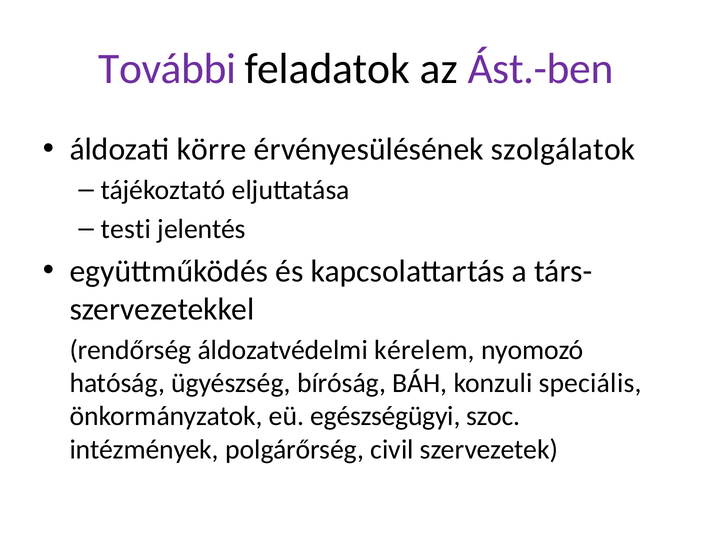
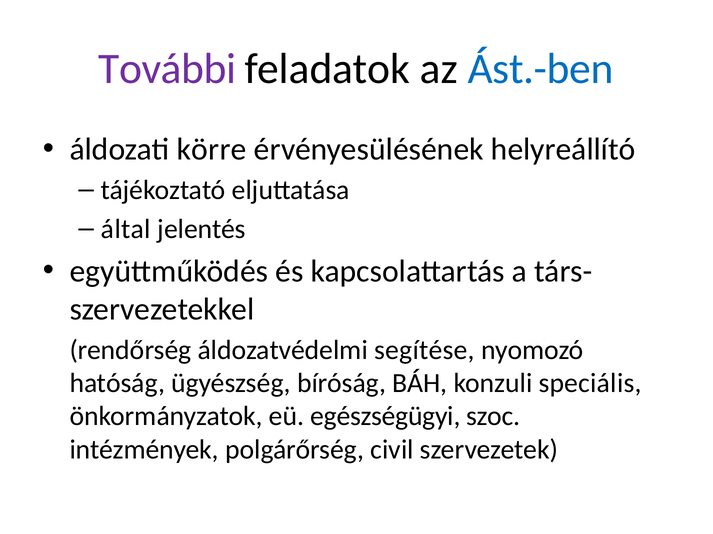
Ást.-ben colour: purple -> blue (541, 69)
szolgálatok: szolgálatok -> helyreállító (563, 150)
testi: testi -> által (126, 229)
kérelem: kérelem -> segítése (425, 350)
